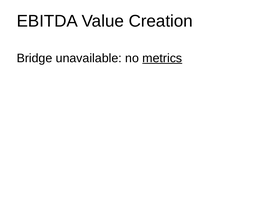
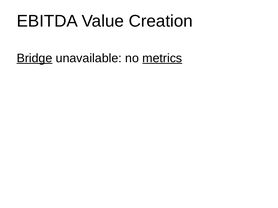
Bridge underline: none -> present (34, 58)
